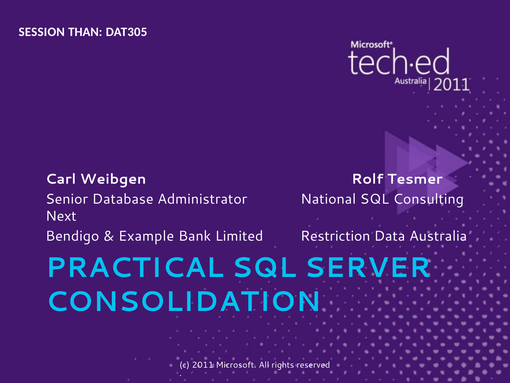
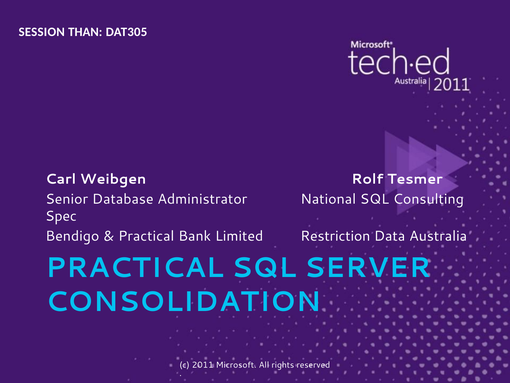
Next: Next -> Spec (61, 216)
Example: Example -> Practical (146, 236)
